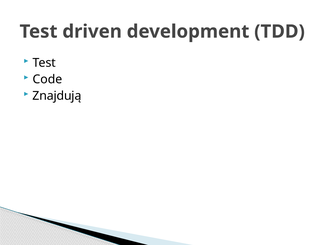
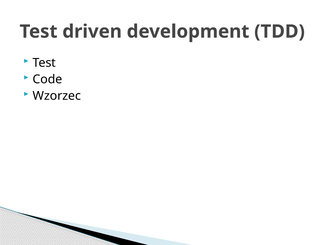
Znajdują: Znajdują -> Wzorzec (57, 96)
